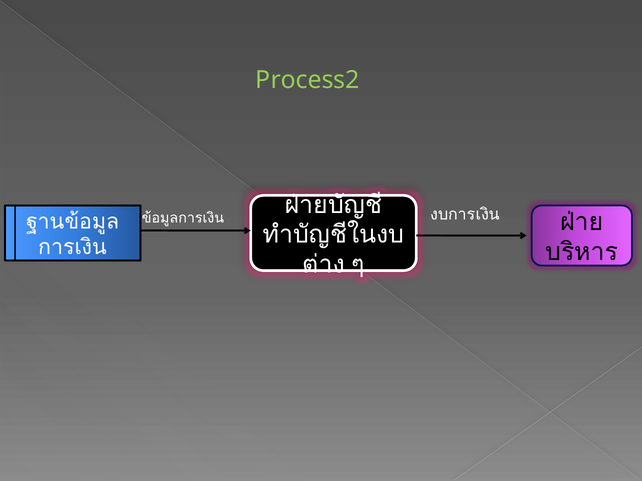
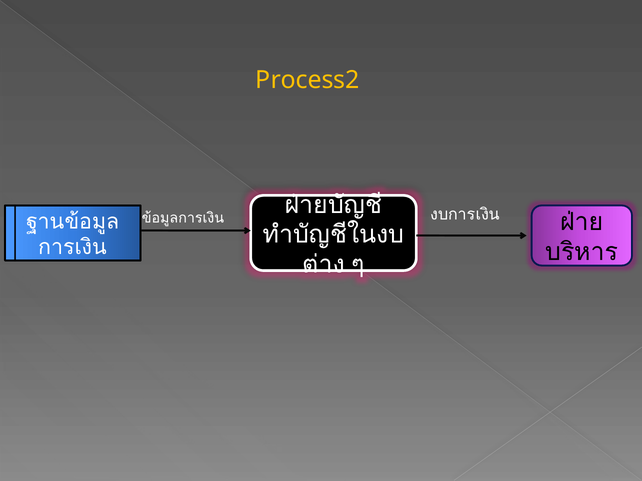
Process2 colour: light green -> yellow (308, 80)
